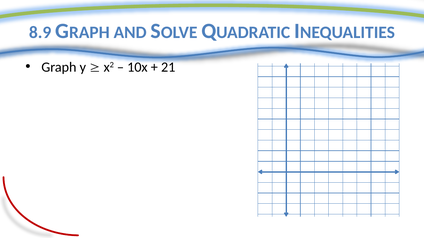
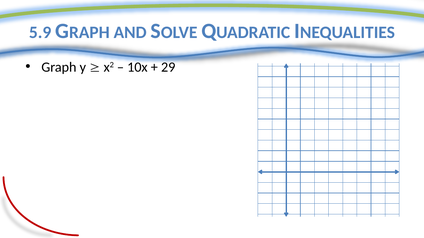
8.9: 8.9 -> 5.9 (40, 32)
21: 21 -> 29 (168, 67)
